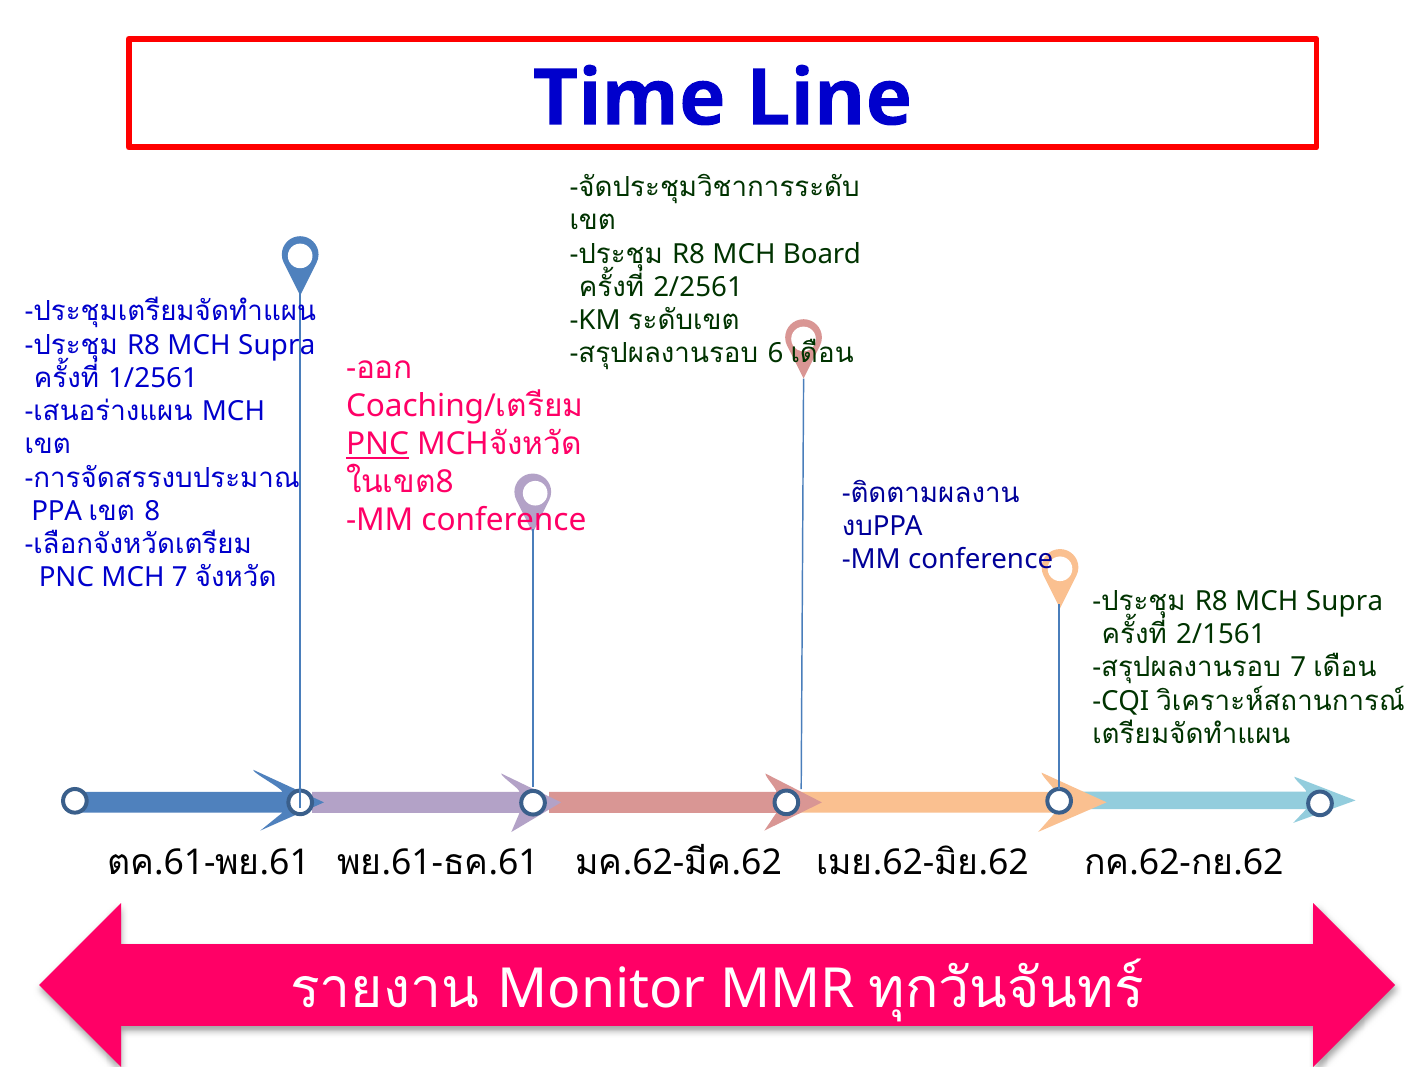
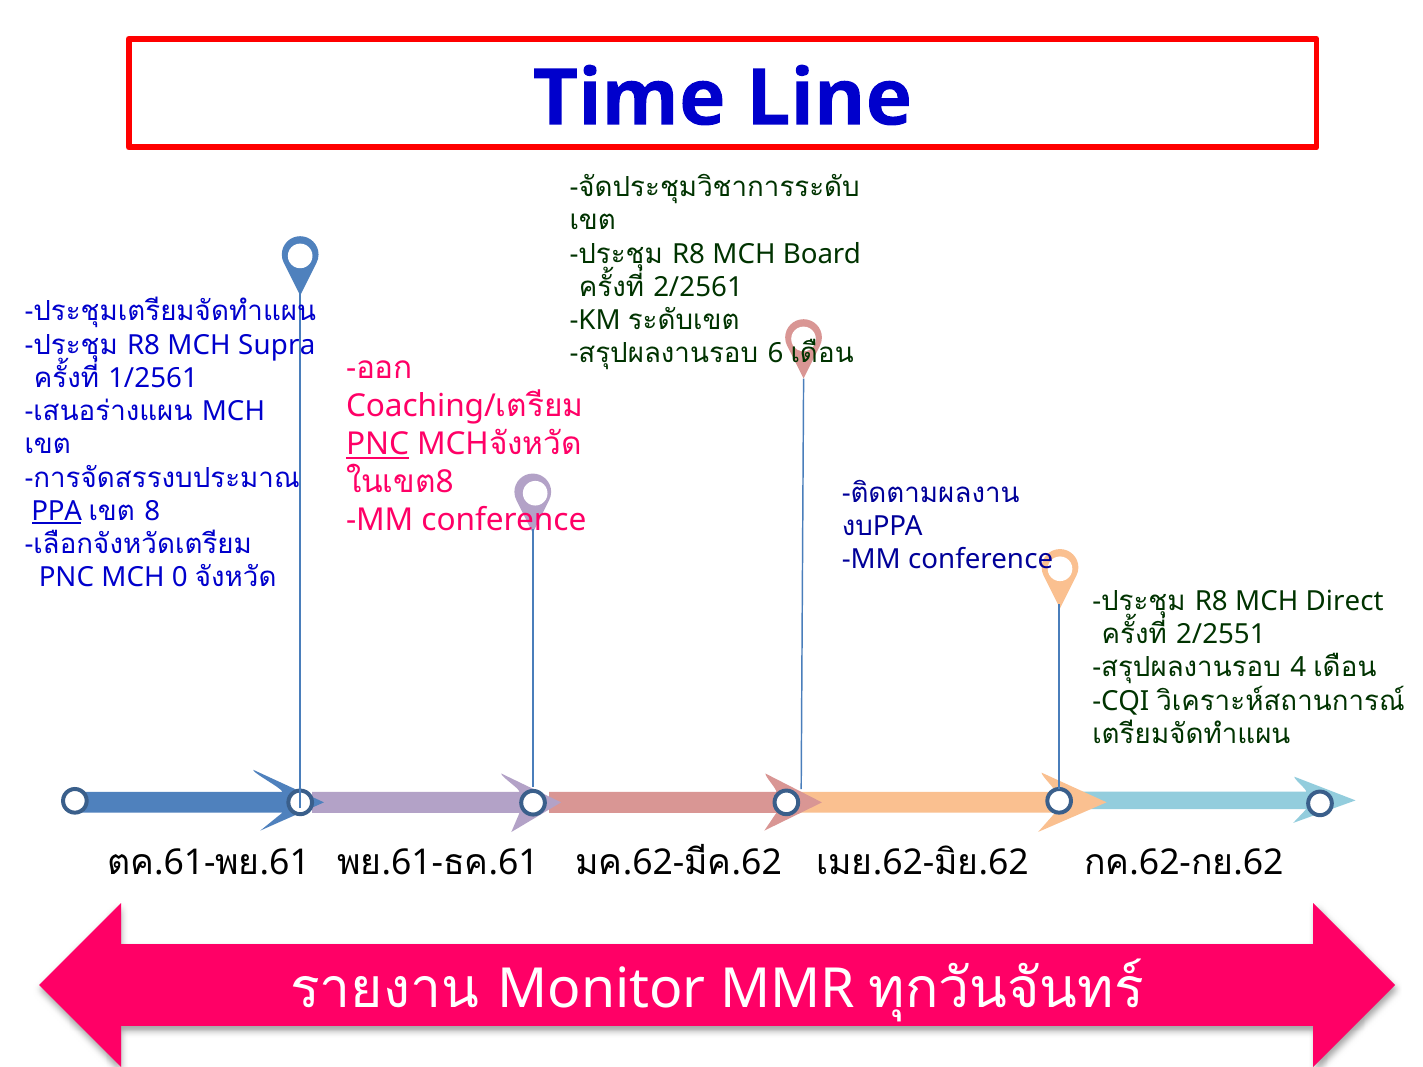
PPA underline: none -> present (57, 511)
MCH 7: 7 -> 0 (180, 578)
Supra: Supra -> Direct (1345, 602)
2/1561: 2/1561 -> 2/2551 (1221, 635)
7: 7 -> 4 (1298, 668)
